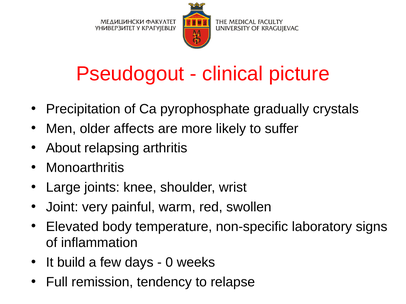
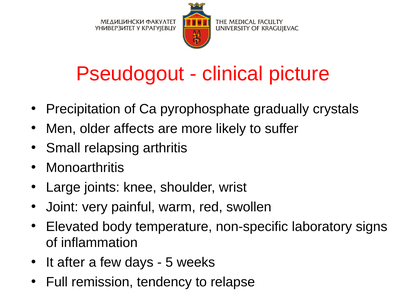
About: About -> Small (63, 148)
build: build -> after (71, 263)
0: 0 -> 5 (169, 263)
